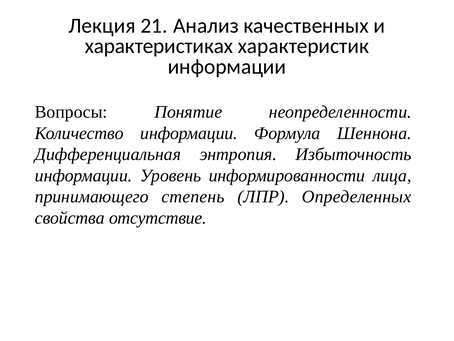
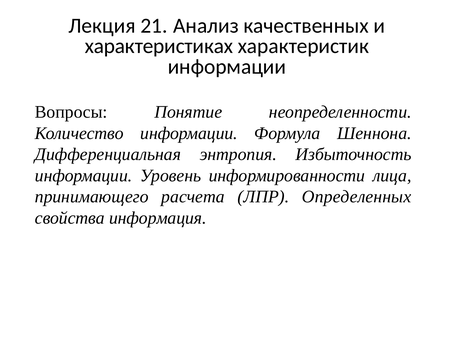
степень: степень -> расчета (193, 196)
отсутствие: отсутствие -> информация (158, 218)
